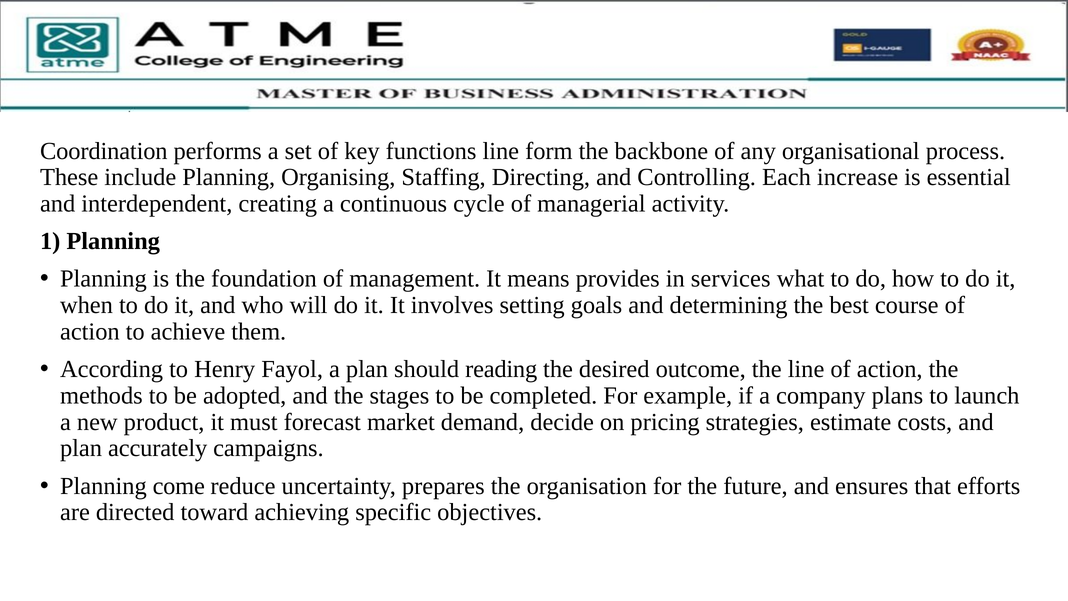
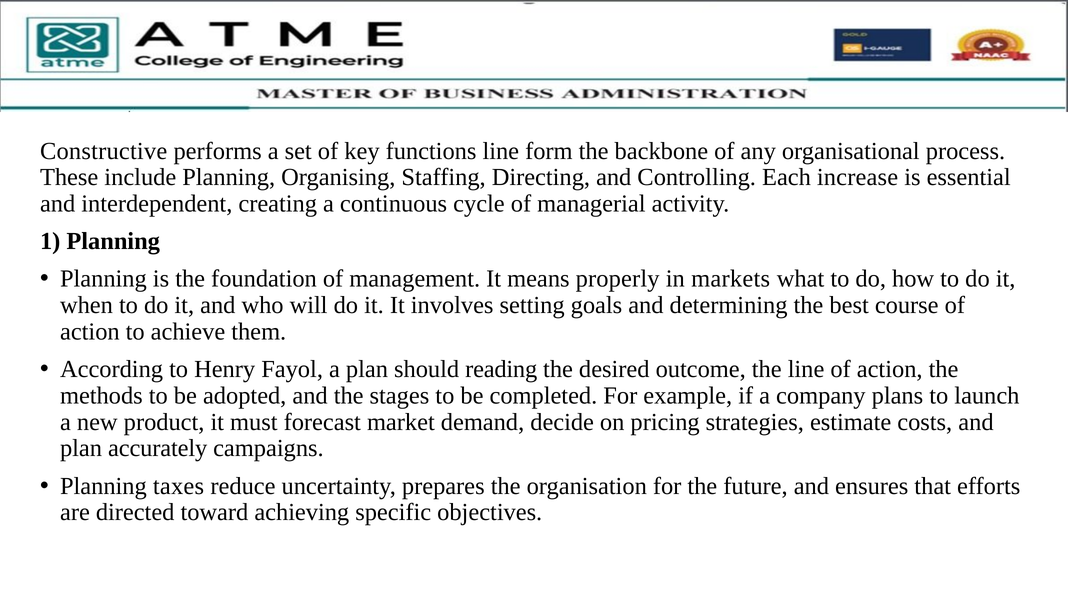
Coordination: Coordination -> Constructive (104, 151)
provides: provides -> properly (618, 279)
services: services -> markets (731, 279)
come: come -> taxes (179, 486)
